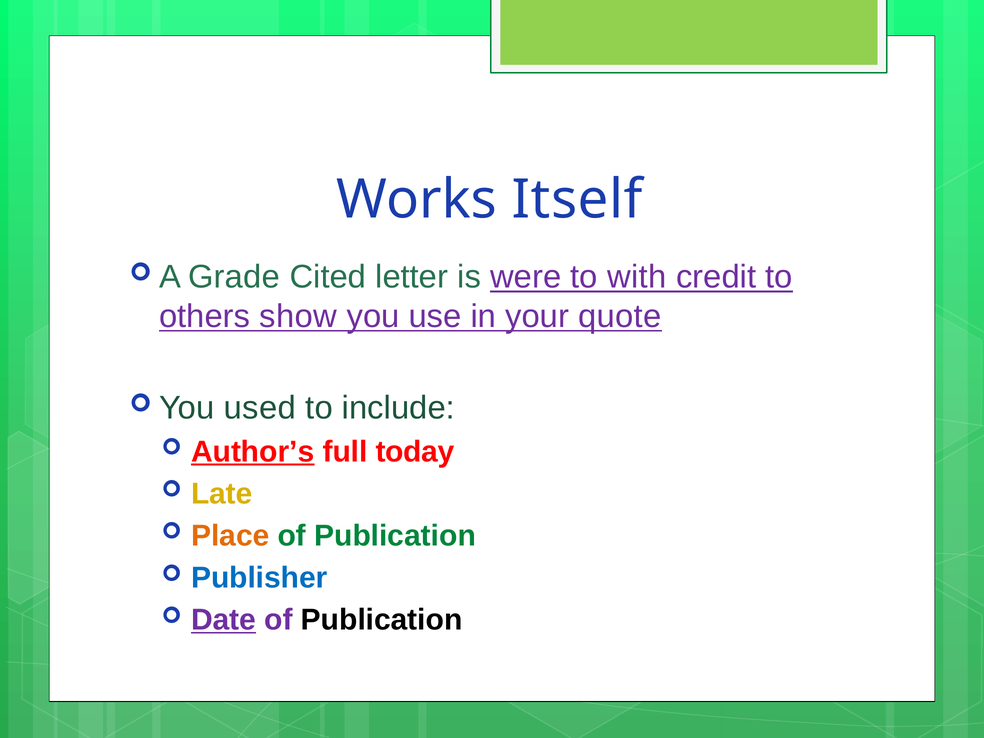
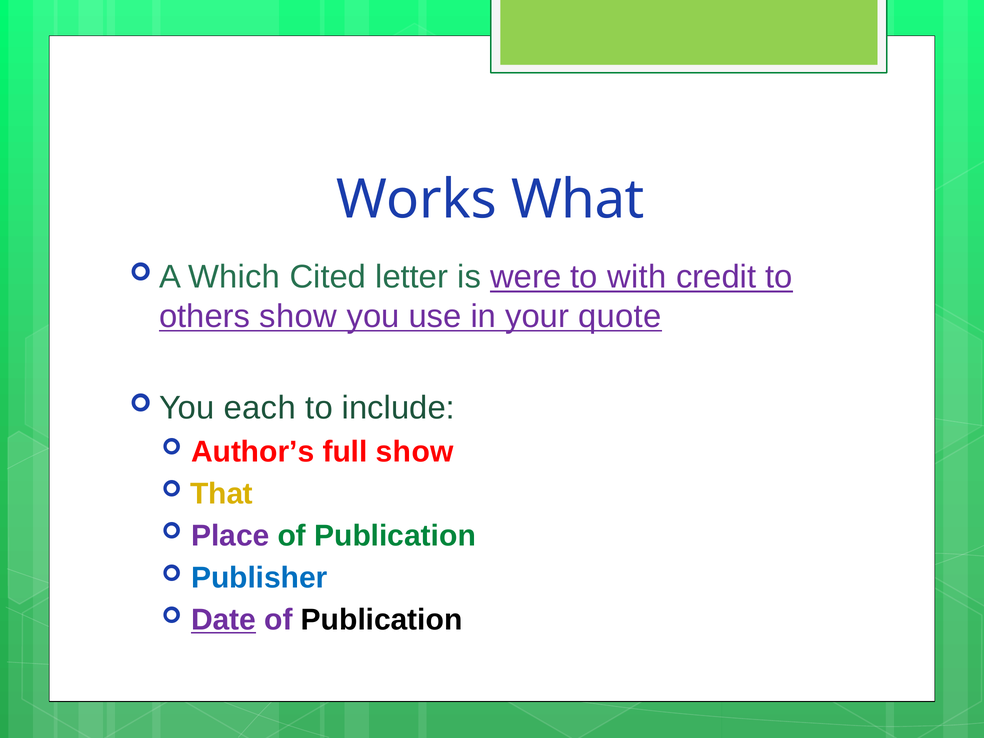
Itself: Itself -> What (578, 200)
Grade: Grade -> Which (234, 277)
used: used -> each (260, 408)
Author’s underline: present -> none (253, 452)
full today: today -> show (415, 452)
Late: Late -> That (222, 494)
Place colour: orange -> purple (230, 536)
